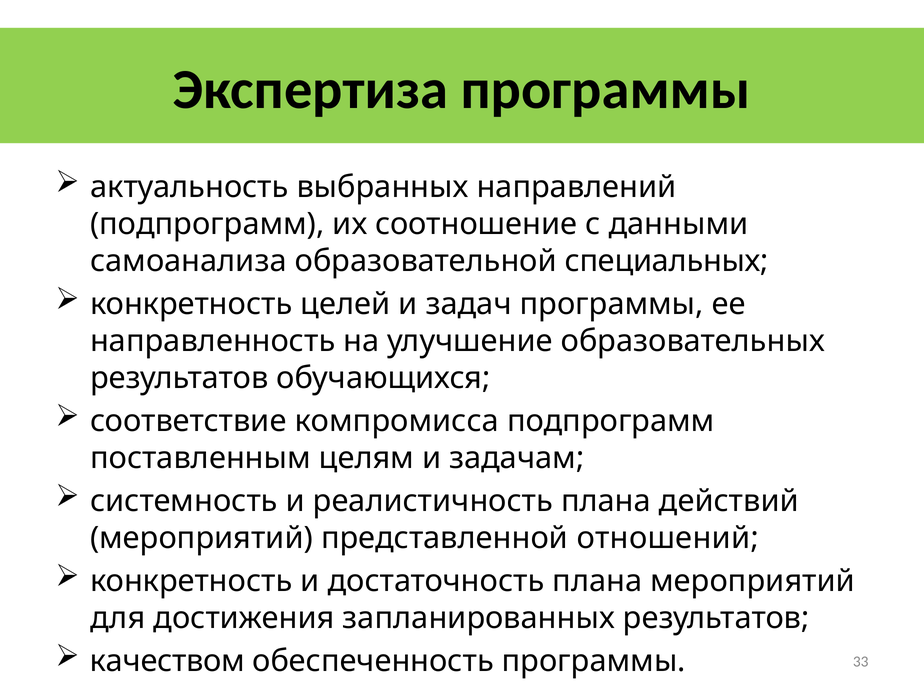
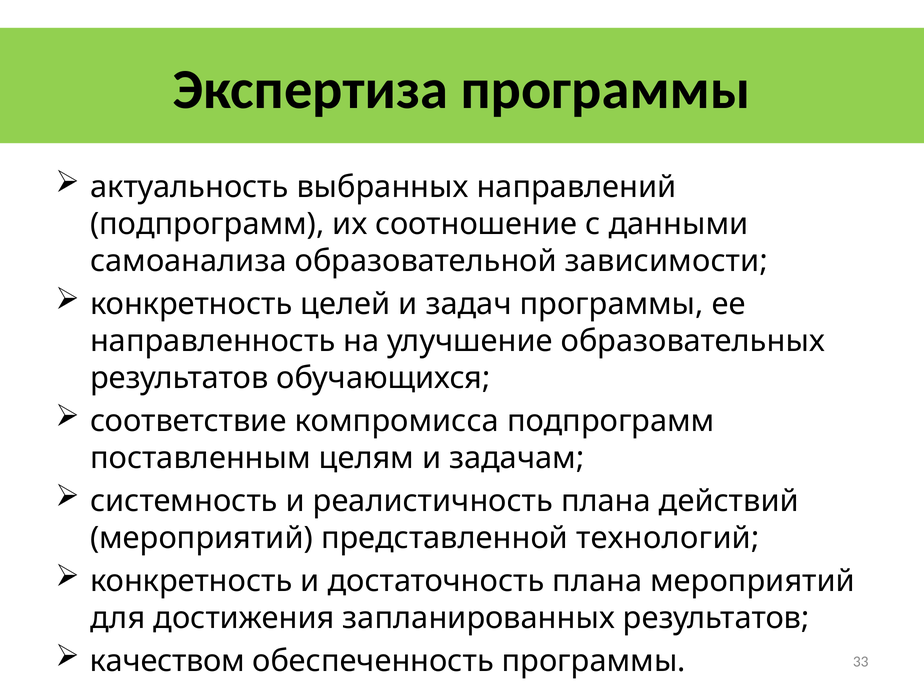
специальных: специальных -> зависимости (666, 261)
отношений: отношений -> технологий (668, 538)
